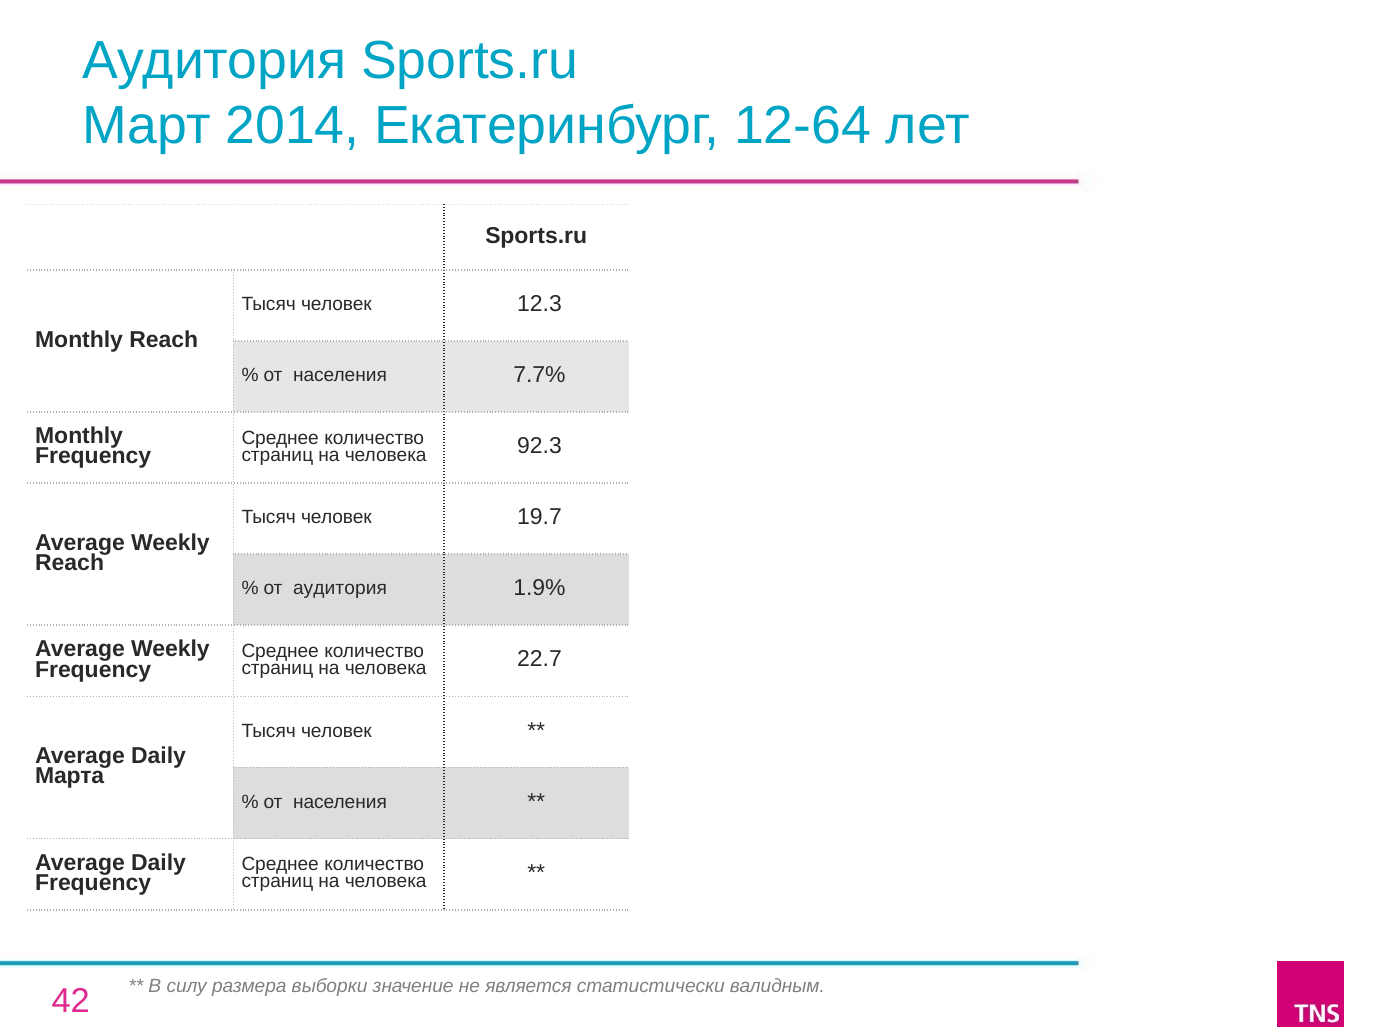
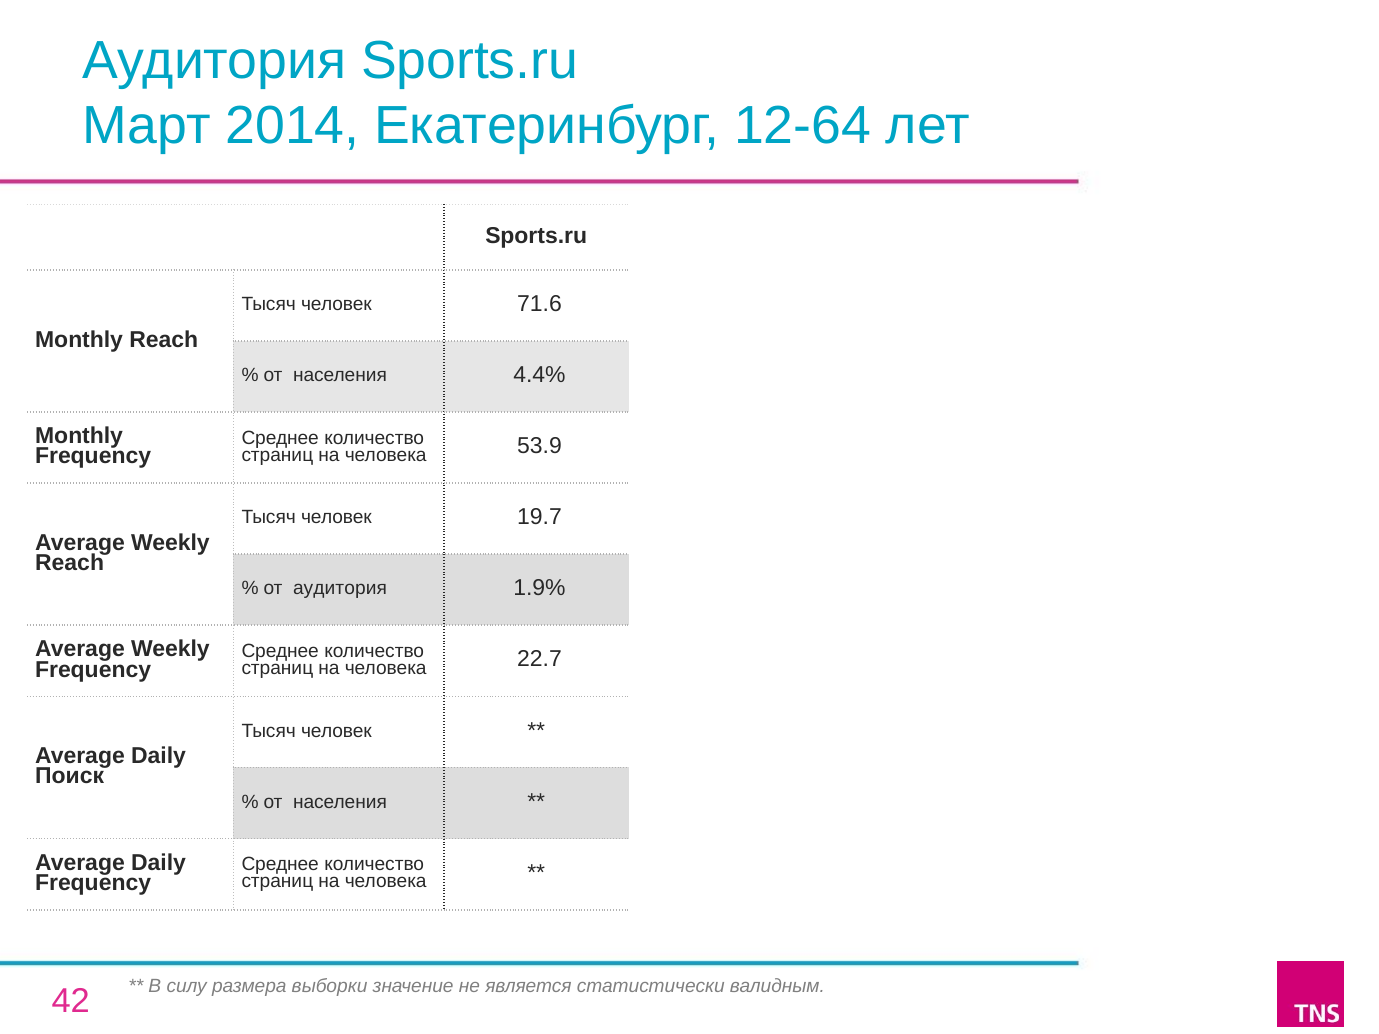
12.3: 12.3 -> 71.6 (539, 304)
7.7%: 7.7% -> 4.4% (540, 375)
92.3: 92.3 -> 53.9 (539, 446)
Марта: Марта -> Поиск (70, 777)
